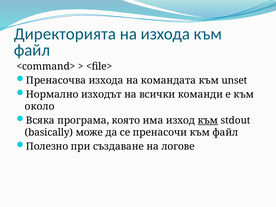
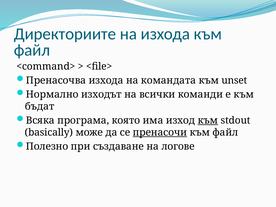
Директорията: Директорията -> Директориите (65, 34)
около: около -> бъдат (40, 106)
пренасочи underline: none -> present (160, 132)
